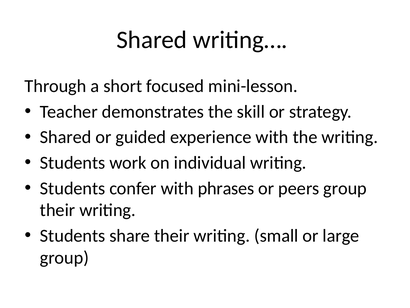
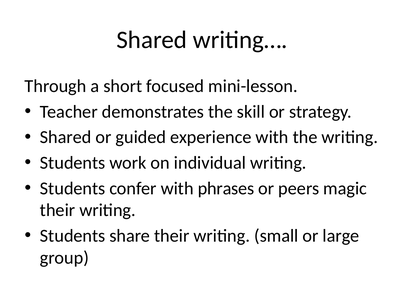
peers group: group -> magic (345, 188)
